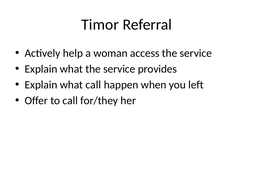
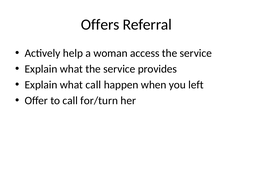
Timor: Timor -> Offers (100, 24)
for/they: for/they -> for/turn (99, 100)
